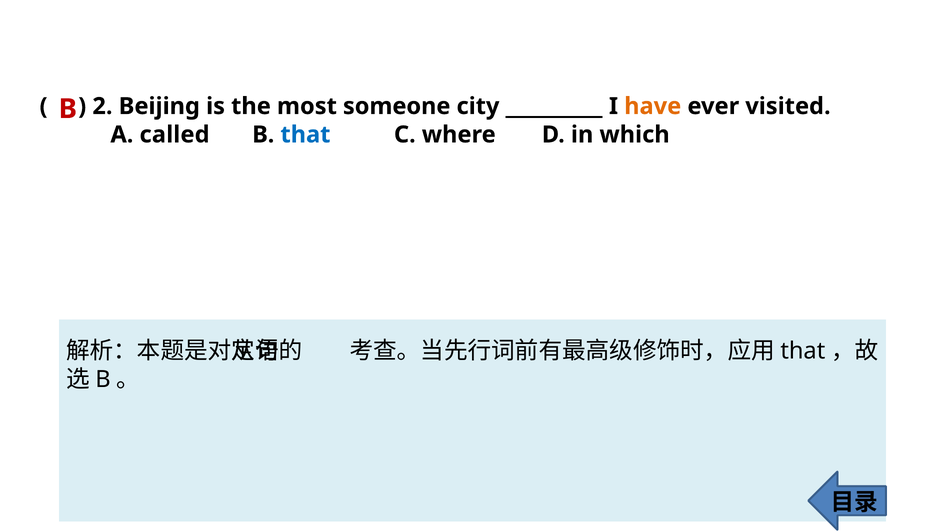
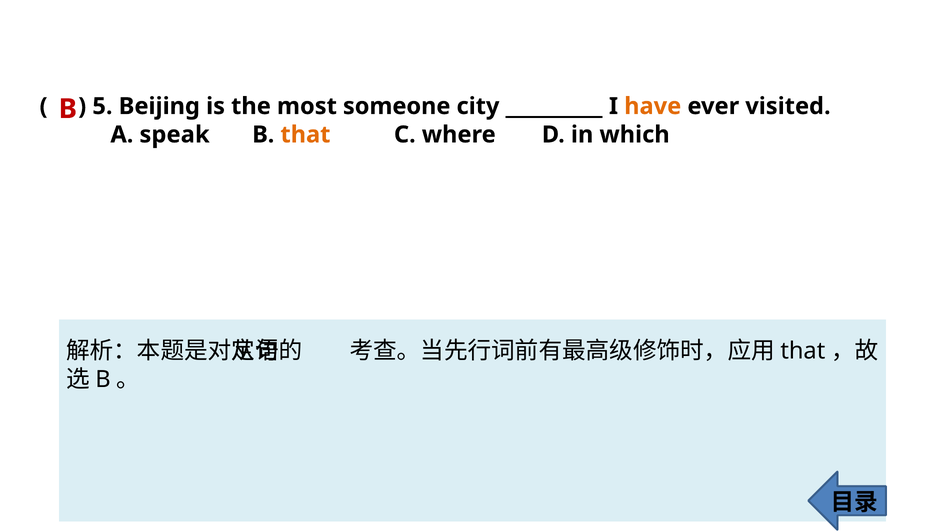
2: 2 -> 5 (102, 106)
called: called -> speak (175, 135)
that colour: blue -> orange (305, 135)
